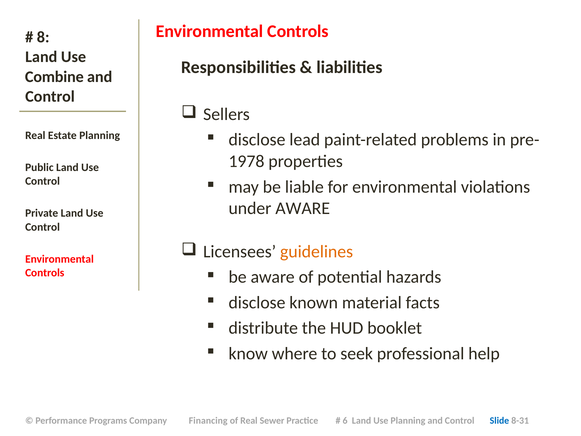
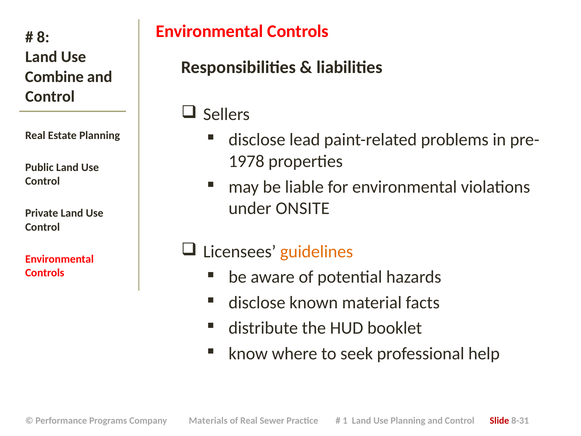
under AWARE: AWARE -> ONSITE (303, 208)
Financing: Financing -> Materials (208, 420)
6: 6 -> 1 (345, 420)
Slide colour: blue -> red (499, 420)
